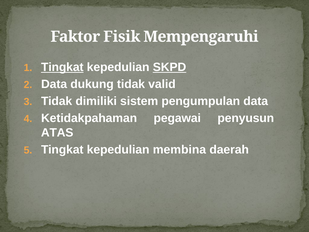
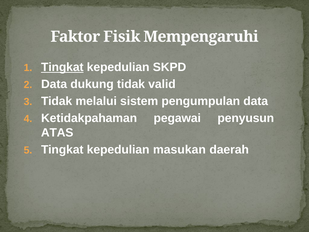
SKPD underline: present -> none (170, 67)
dimiliki: dimiliki -> melalui (96, 101)
membina: membina -> masukan (179, 149)
